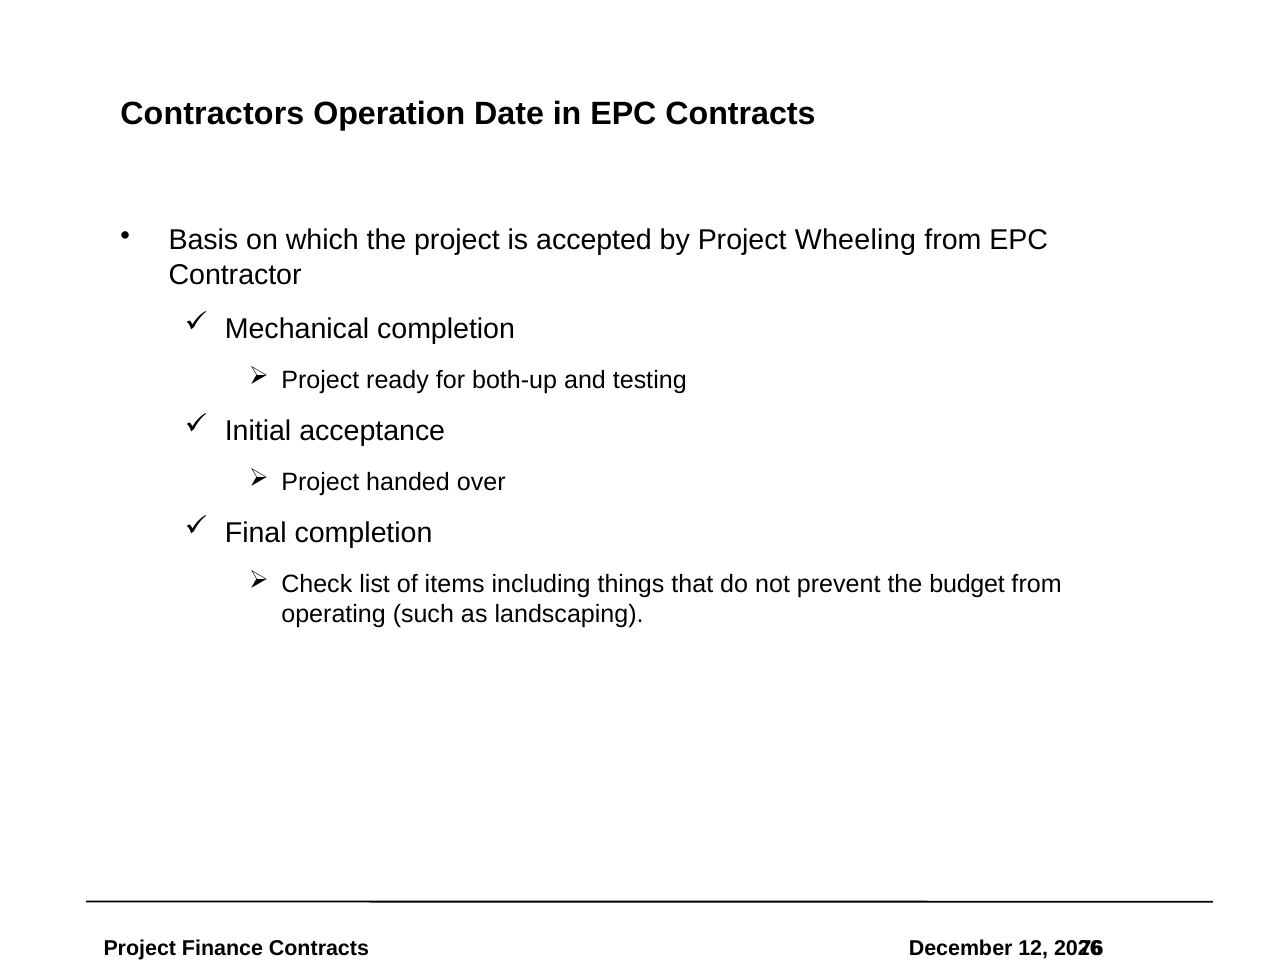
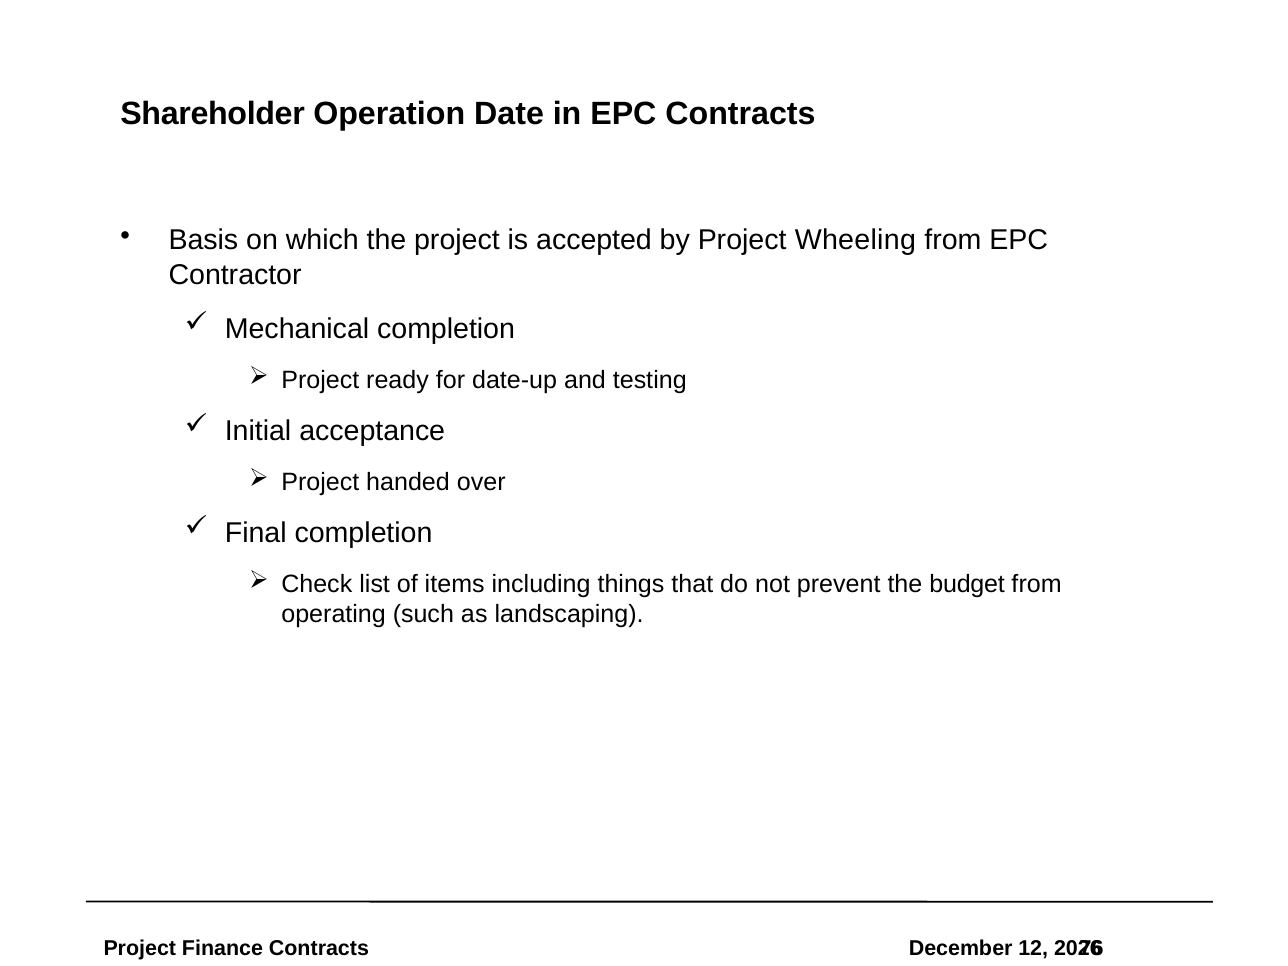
Contractors: Contractors -> Shareholder (213, 114)
both-up: both-up -> date-up (515, 380)
